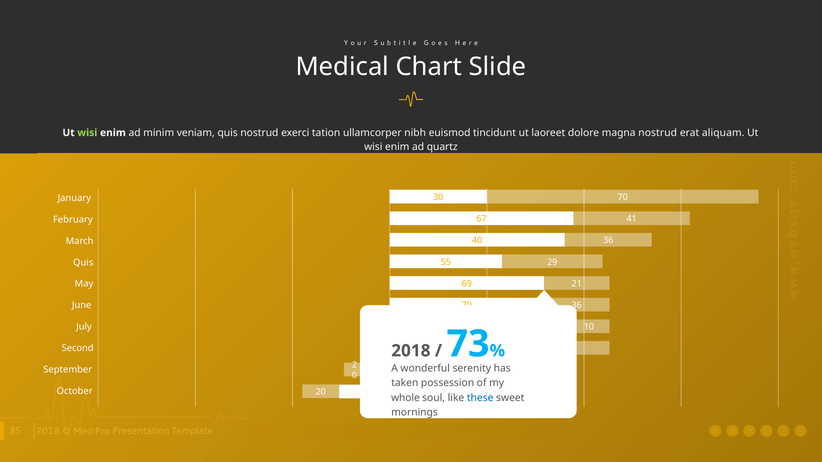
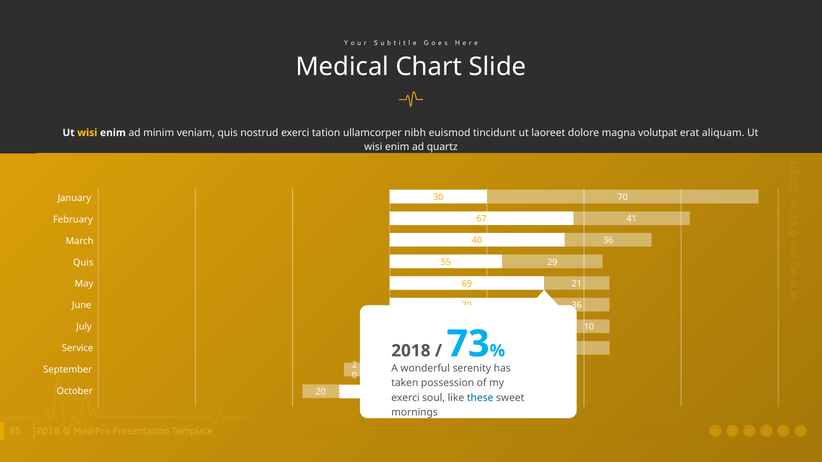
wisi colour: light green -> yellow (87, 133)
magna nostrud: nostrud -> volutpat (658, 133)
Second: Second -> Service (78, 348)
whole: whole -> exerci (405, 398)
